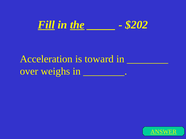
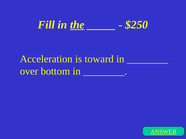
Fill underline: present -> none (46, 25)
$202: $202 -> $250 (137, 25)
weighs: weighs -> bottom (55, 72)
